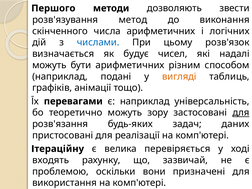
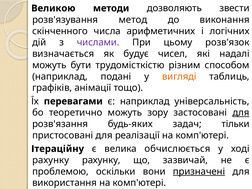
Першого: Першого -> Великою (53, 8)
числами colour: blue -> purple (98, 42)
бути арифметичних: арифметичних -> трудомісткістю (130, 65)
даних: даних -> тільки (236, 124)
перевіряється: перевіряється -> обчислюється (177, 149)
входять: входять -> рахунку (51, 160)
призначені underline: none -> present (199, 172)
